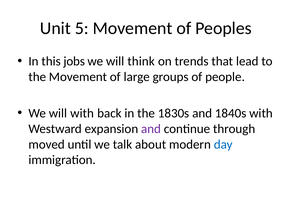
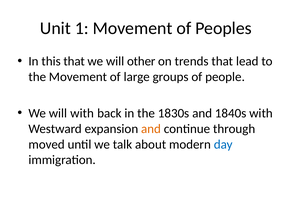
5: 5 -> 1 (82, 28)
this jobs: jobs -> that (74, 61)
think: think -> other (141, 61)
and colour: purple -> orange (151, 129)
